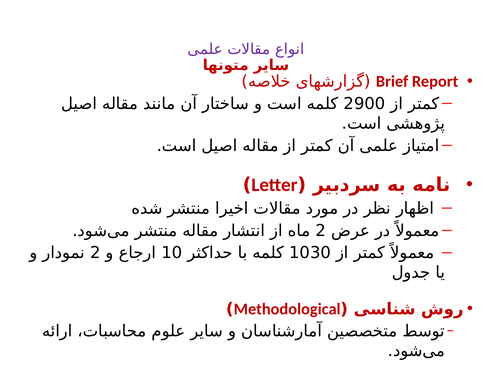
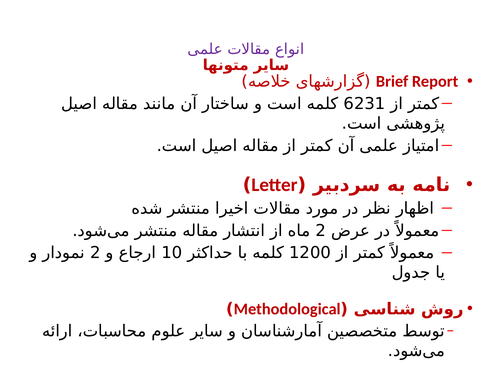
2900: 2900 -> 6231 (365, 104)
1030: 1030 -> 1200 (310, 253)
